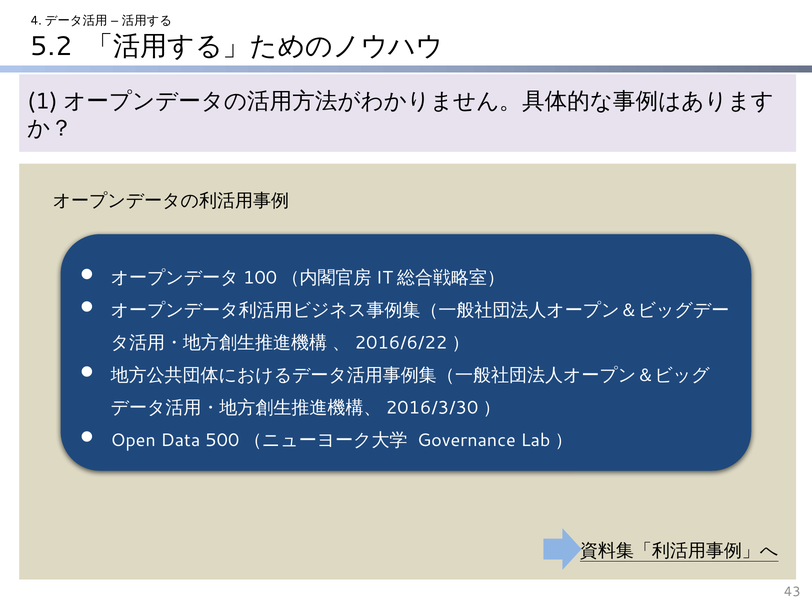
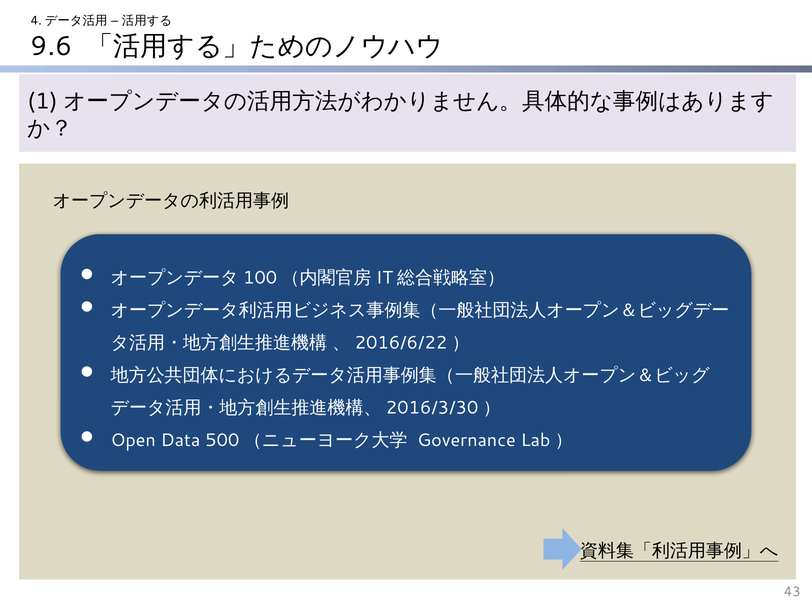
5.2: 5.2 -> 9.6 (51, 47)
